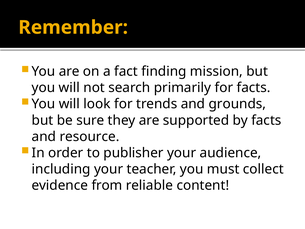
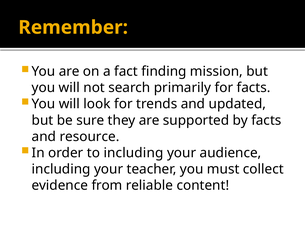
grounds: grounds -> updated (237, 104)
to publisher: publisher -> including (133, 153)
